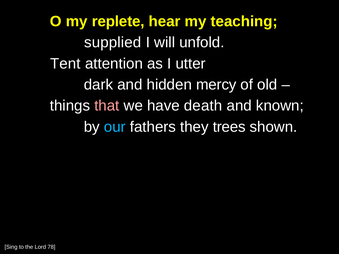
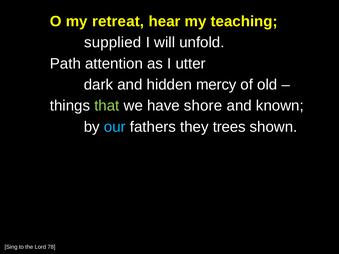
replete: replete -> retreat (118, 21)
Tent: Tent -> Path (65, 64)
that colour: pink -> light green (107, 106)
death: death -> shore (203, 106)
